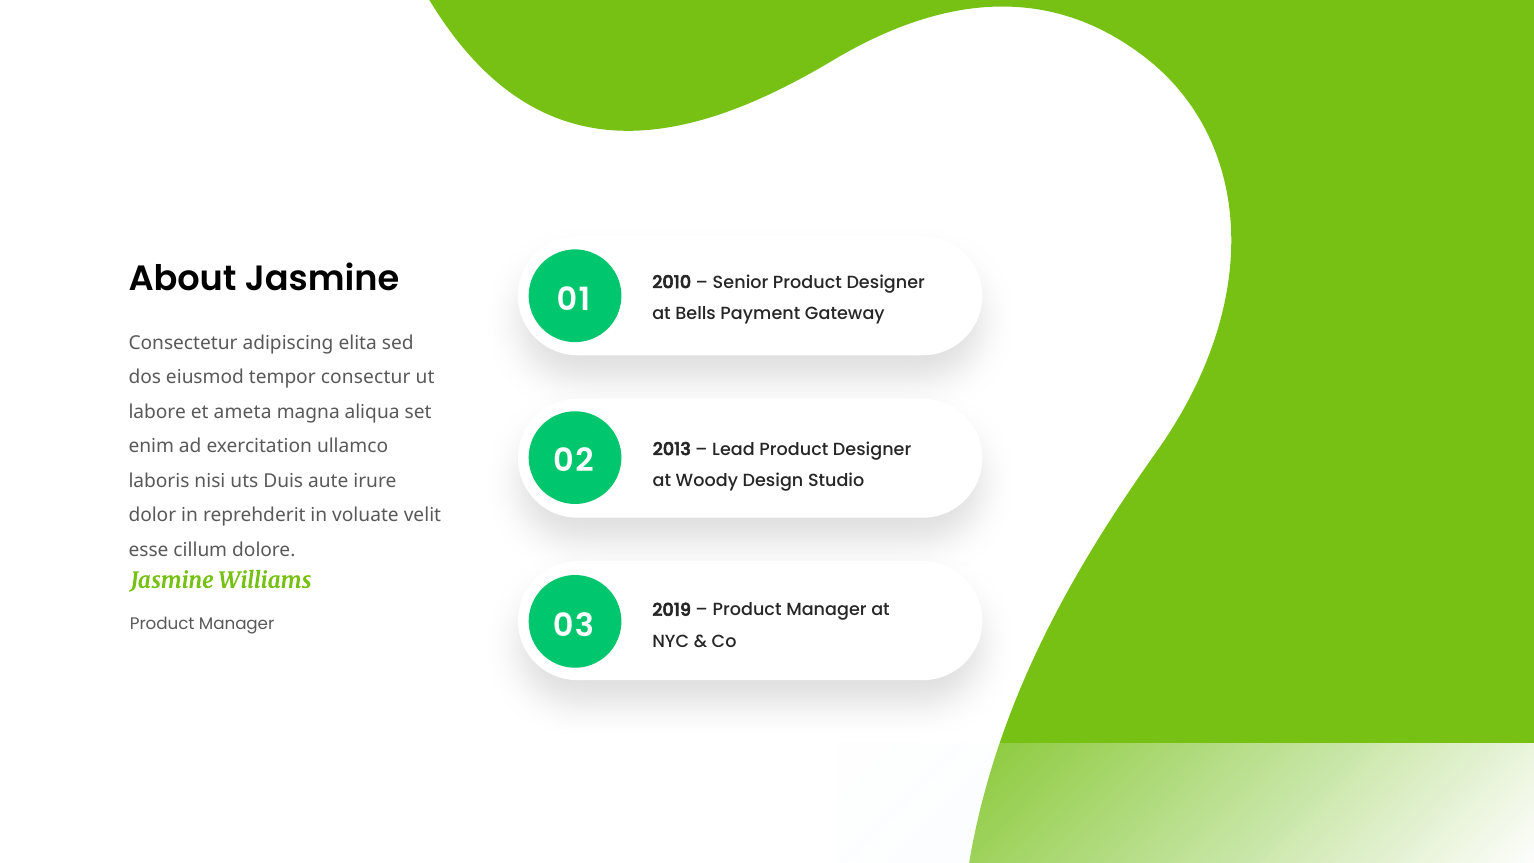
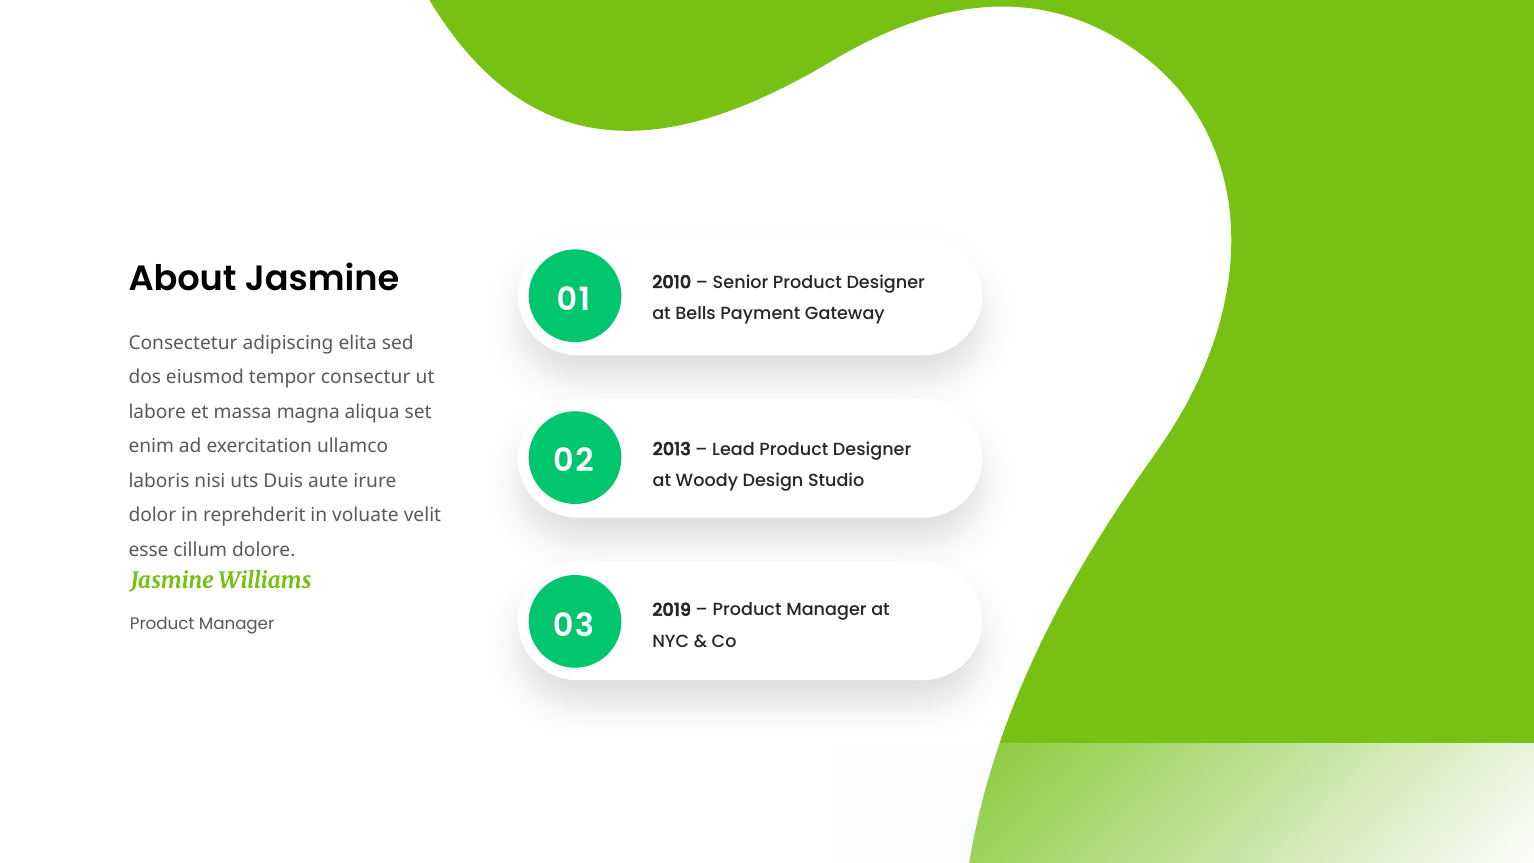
ameta: ameta -> massa (243, 412)
